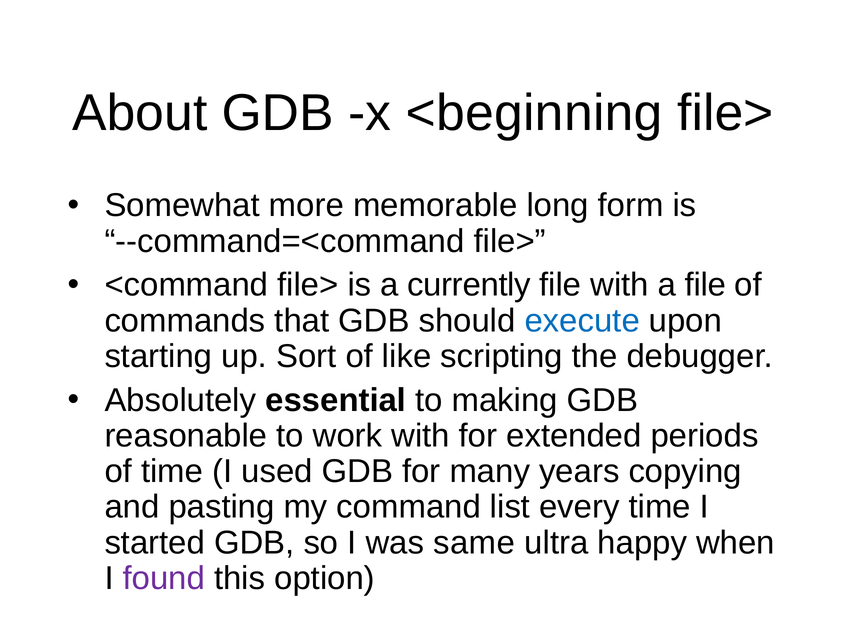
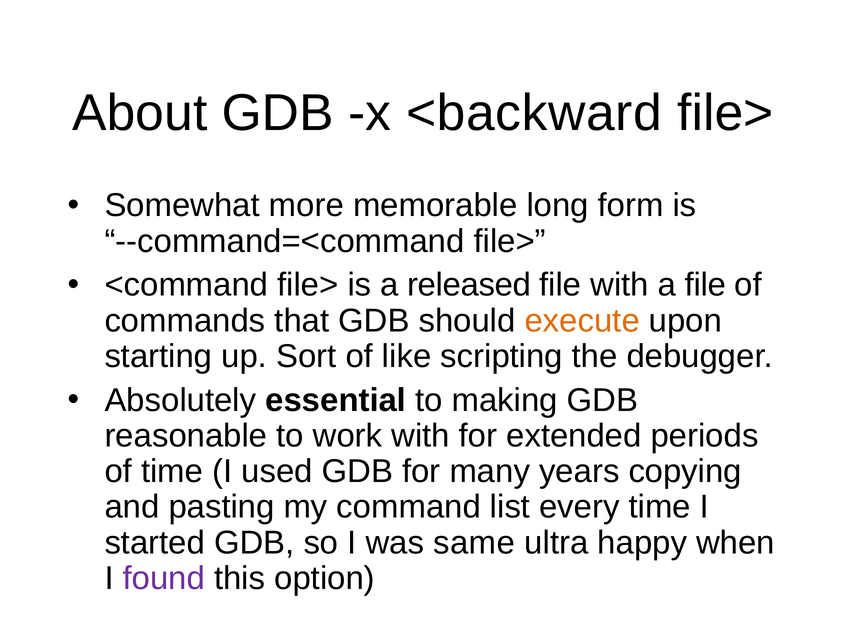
<beginning: <beginning -> <backward (534, 113)
currently: currently -> released (469, 285)
execute colour: blue -> orange (582, 320)
